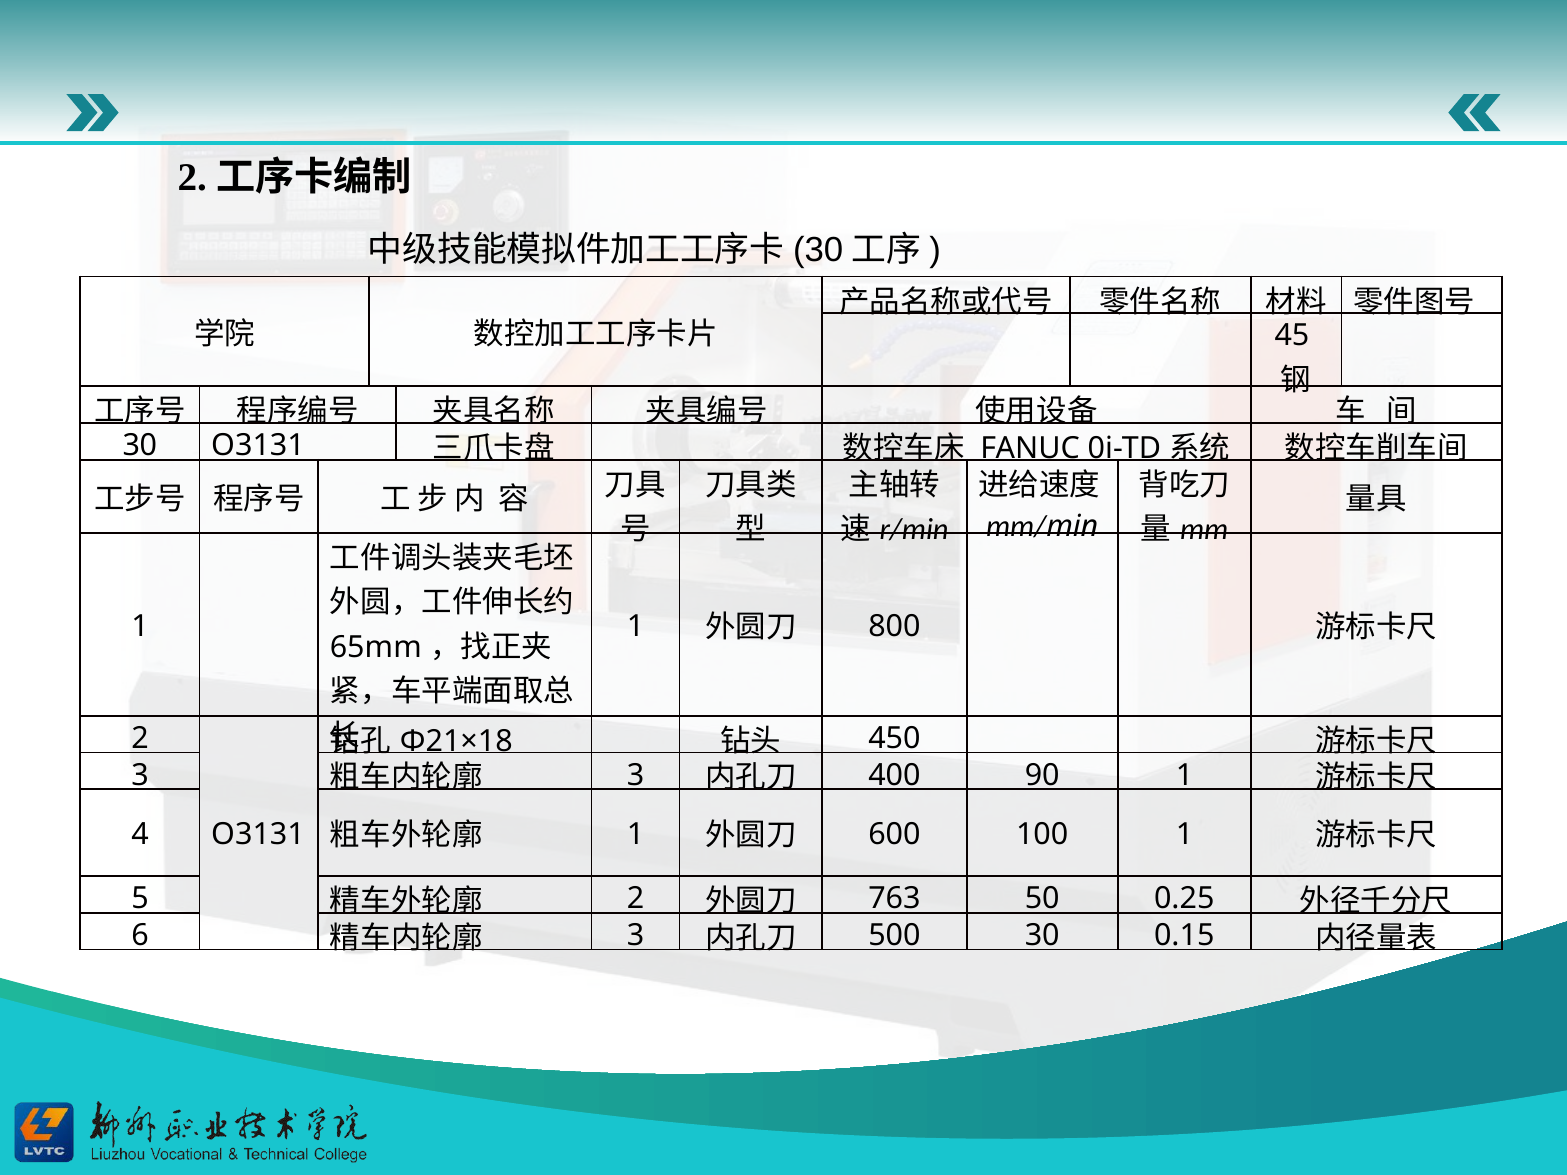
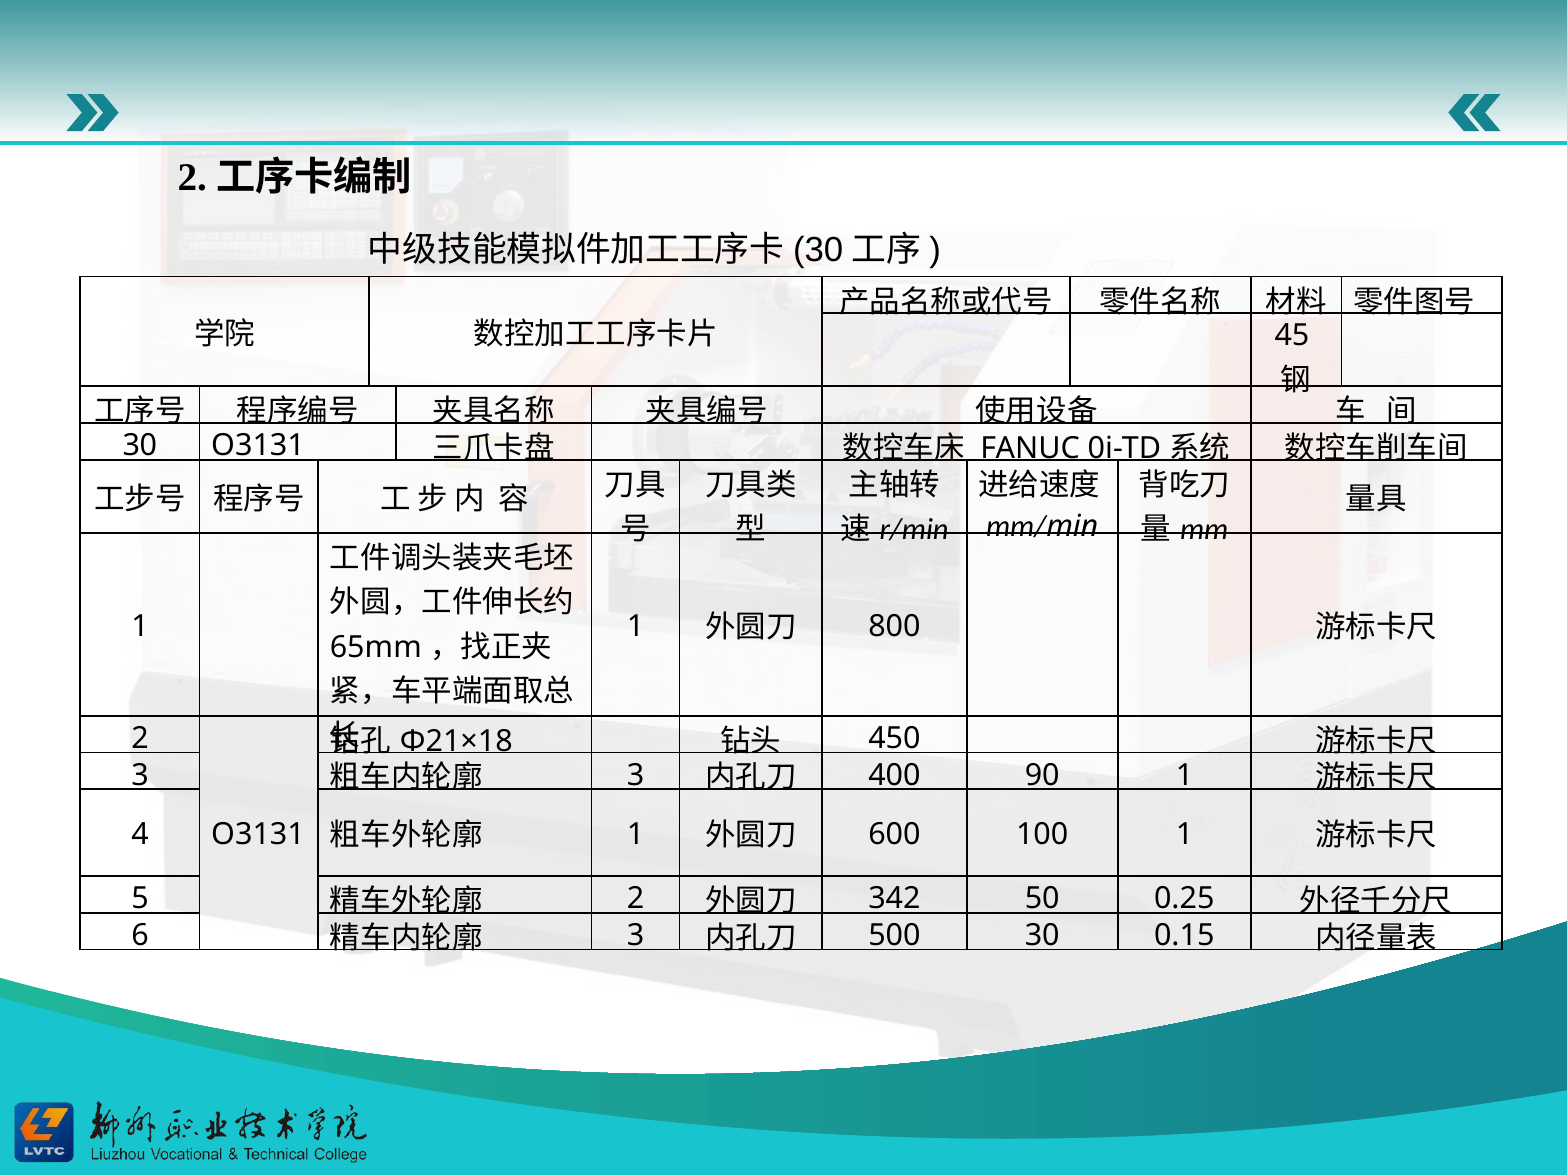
763: 763 -> 342 (894, 899)
